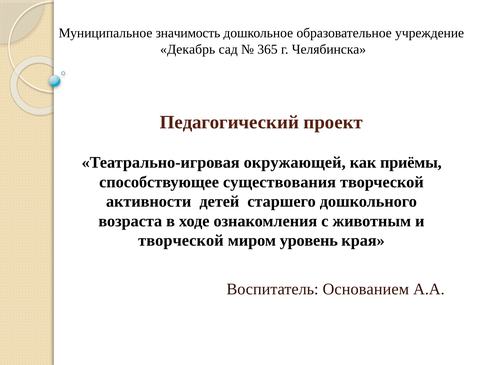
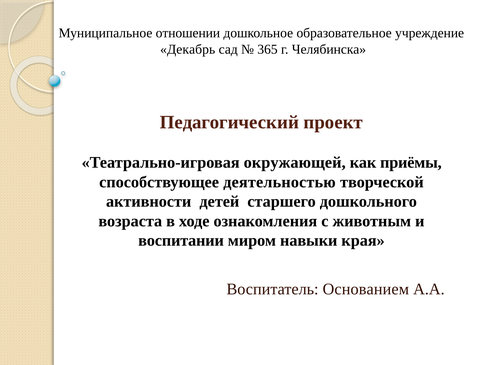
значимость: значимость -> отношении (188, 33)
существования: существования -> деятельностью (279, 182)
творческой: творческой -> воспитании (181, 240)
уровень: уровень -> навыки (309, 240)
